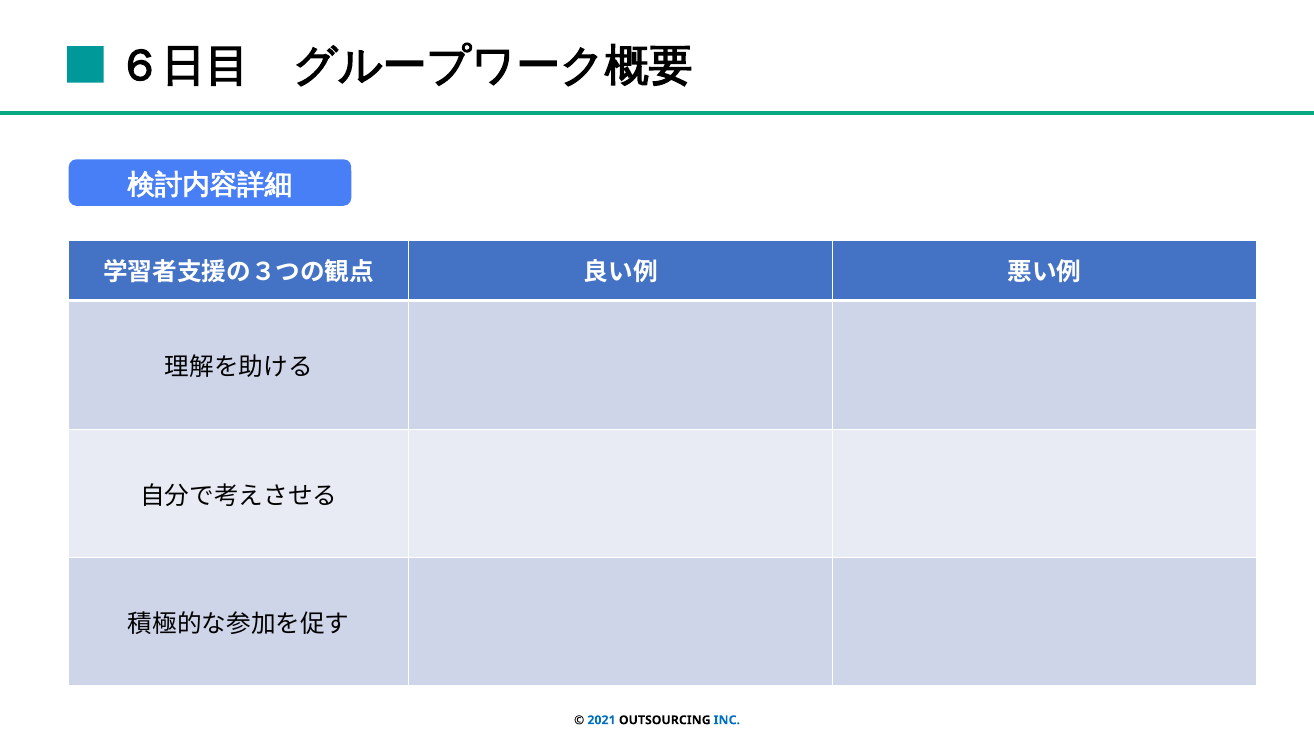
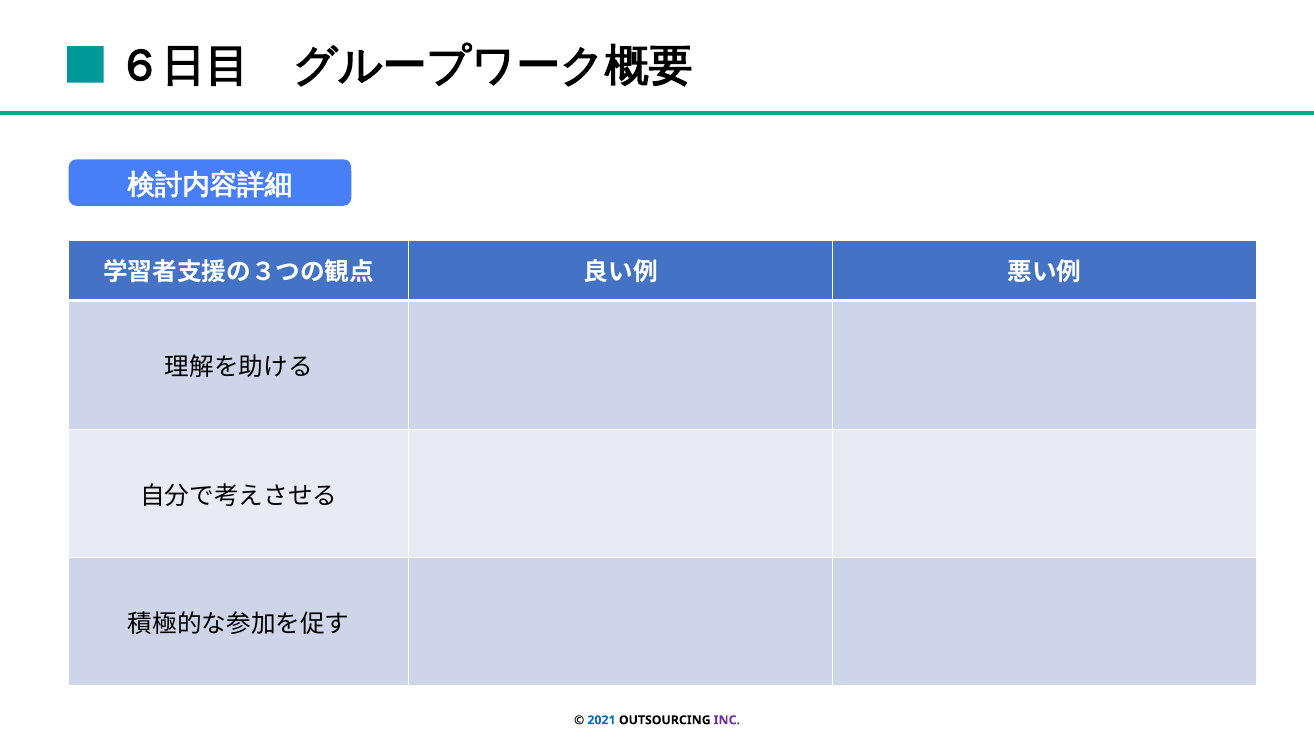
INC colour: blue -> purple (727, 720)
